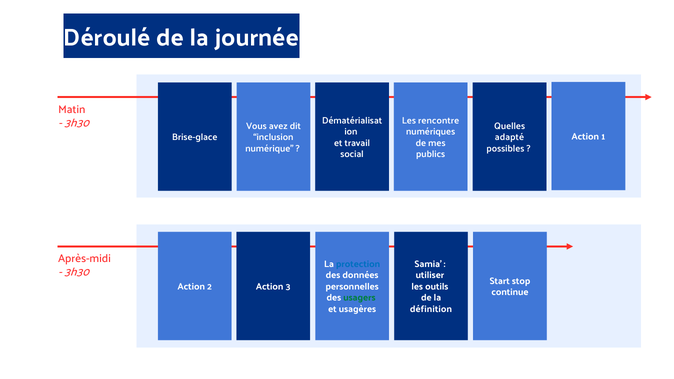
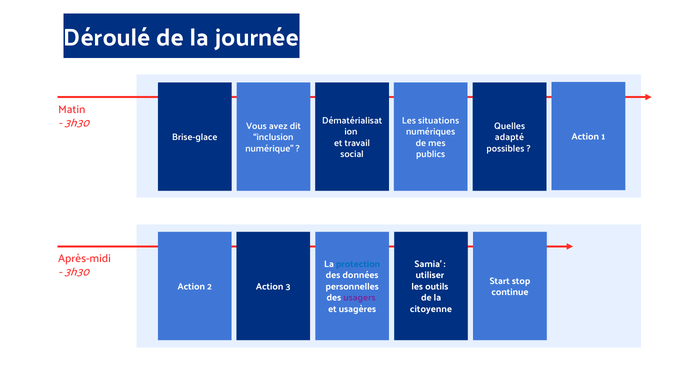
rencontre: rencontre -> situations (439, 120)
usagers colour: green -> purple (359, 298)
définition: définition -> citoyenne (431, 309)
